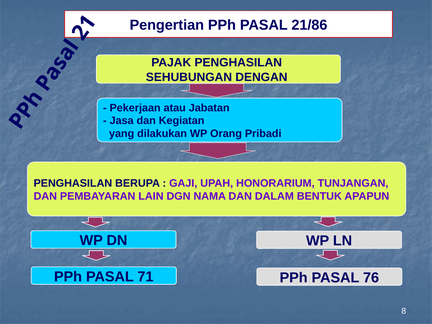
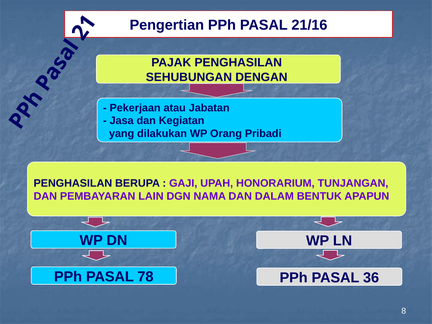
21/86: 21/86 -> 21/16 (309, 25)
71: 71 -> 78 (145, 277)
76: 76 -> 36 (371, 278)
